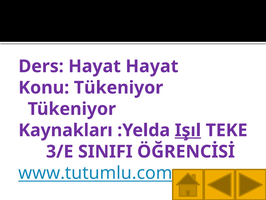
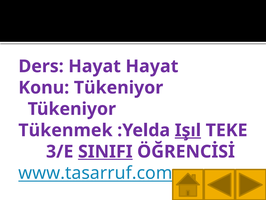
Kaynakları: Kaynakları -> Tükenmek (65, 130)
SINIFI underline: none -> present (105, 151)
www.tutumlu.com: www.tutumlu.com -> www.tasarruf.com (95, 173)
